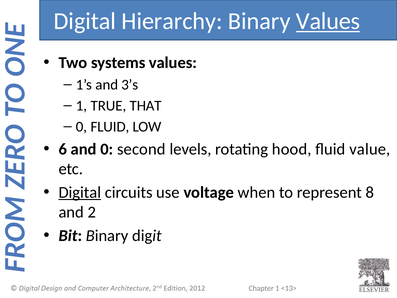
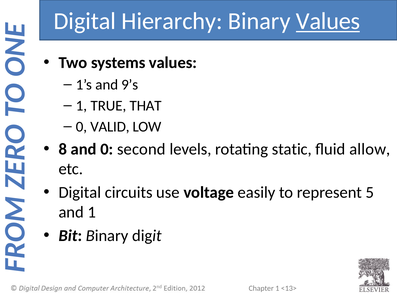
3’s: 3’s -> 9’s (130, 85)
0 FLUID: FLUID -> VALID (110, 126)
6: 6 -> 8 (63, 149)
hood: hood -> static (292, 149)
value: value -> allow (370, 149)
Digital underline: present -> none (80, 192)
when: when -> easily (256, 192)
8: 8 -> 5 (370, 192)
and 2: 2 -> 1 (92, 212)
